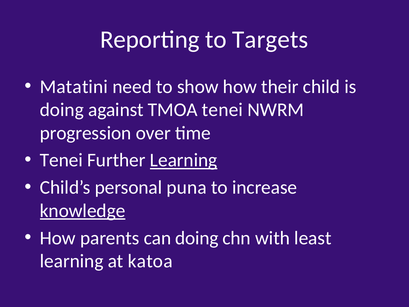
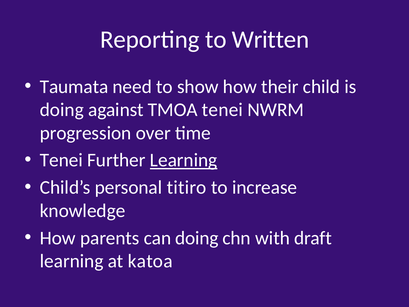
Targets: Targets -> Written (270, 40)
Matatini: Matatini -> Taumata (74, 87)
puna: puna -> titiro (187, 187)
knowledge underline: present -> none (83, 211)
least: least -> draft (313, 238)
